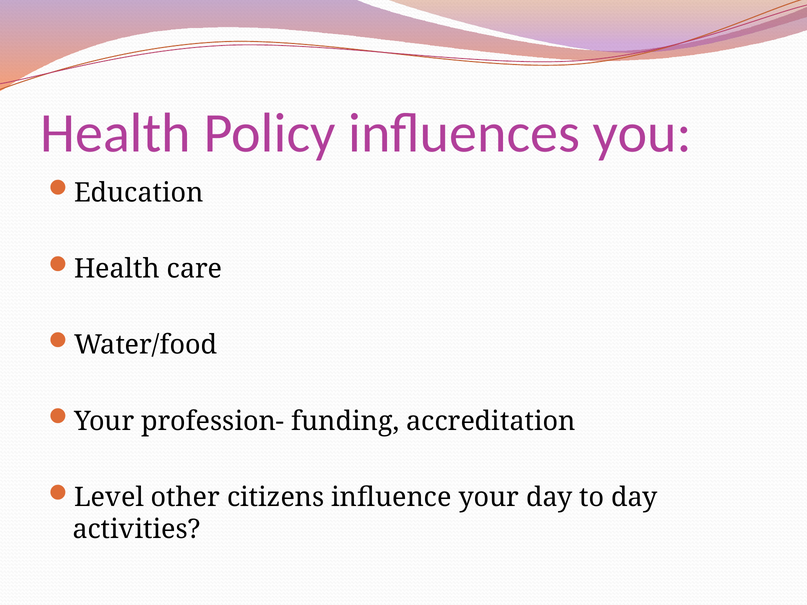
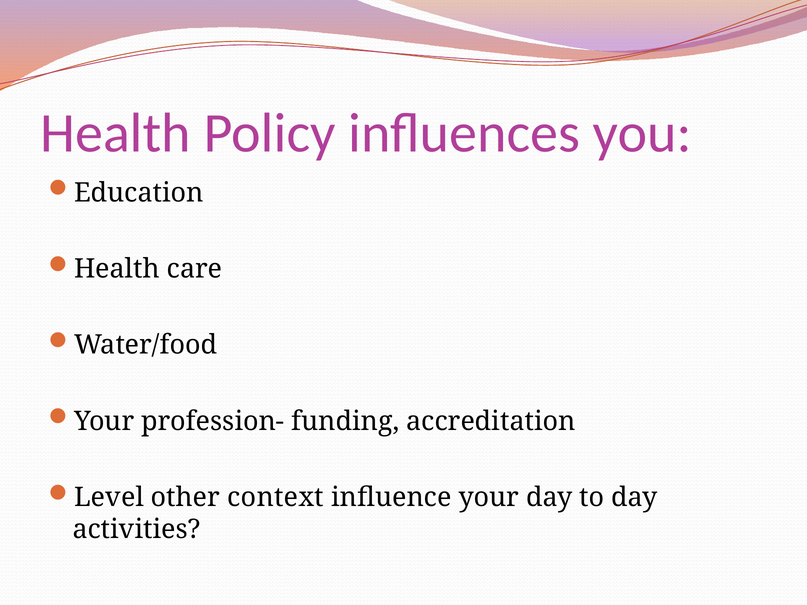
citizens: citizens -> context (276, 498)
